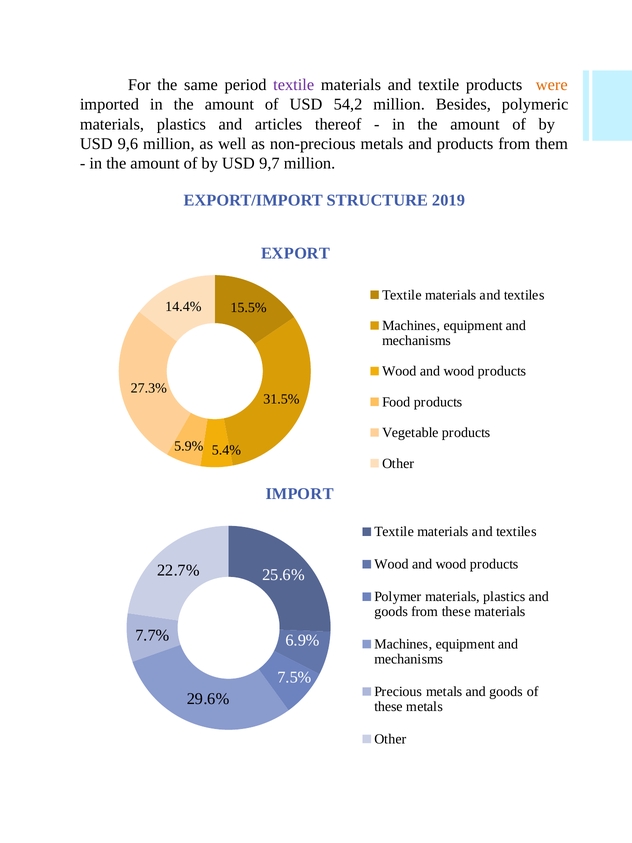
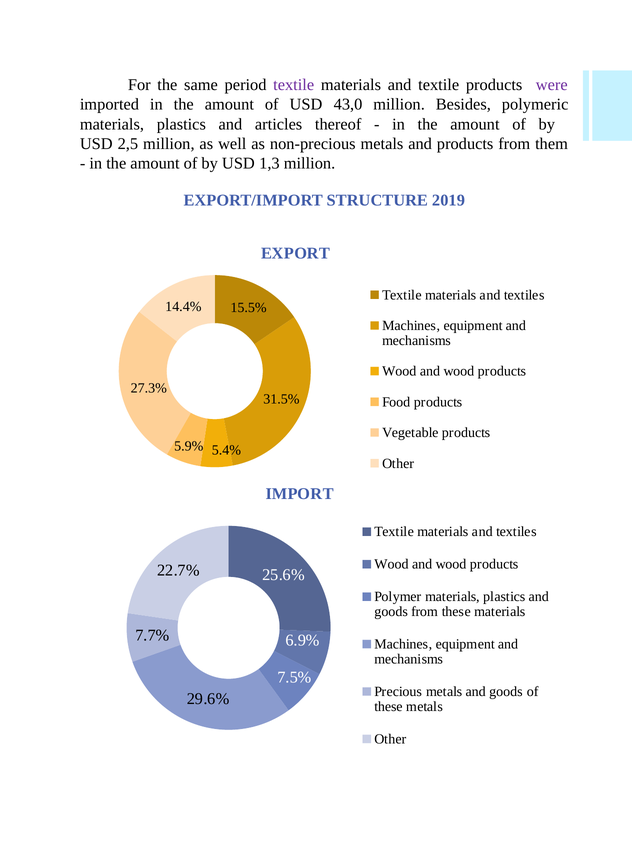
were colour: orange -> purple (552, 85)
54,2: 54,2 -> 43,0 (348, 104)
9,6: 9,6 -> 2,5 (128, 144)
9,7: 9,7 -> 1,3 (269, 163)
